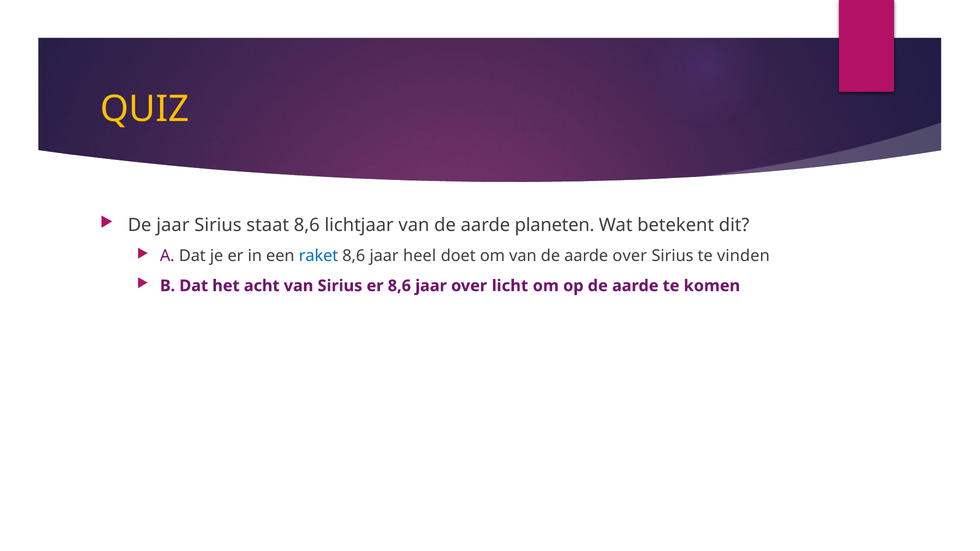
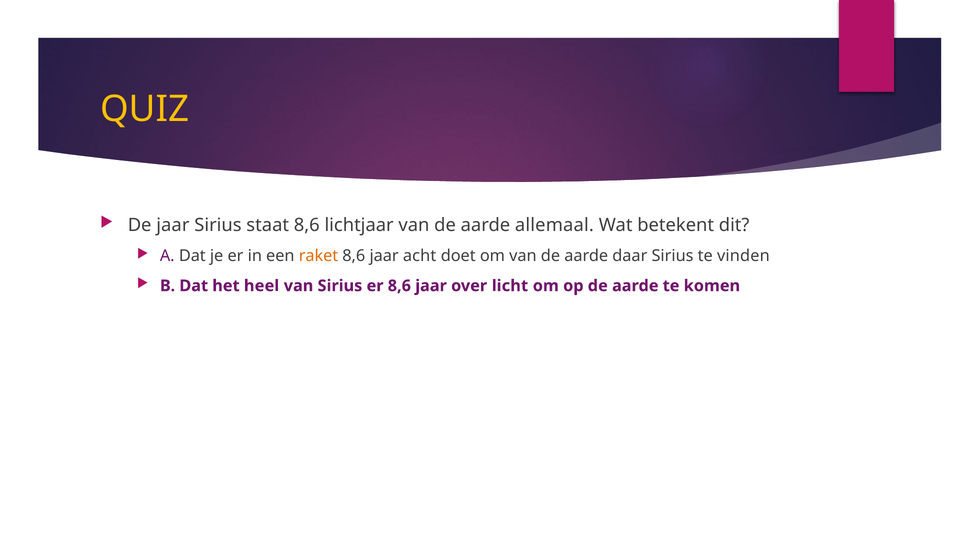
planeten: planeten -> allemaal (554, 225)
raket colour: blue -> orange (318, 256)
heel: heel -> acht (420, 256)
aarde over: over -> daar (630, 256)
acht: acht -> heel (262, 286)
